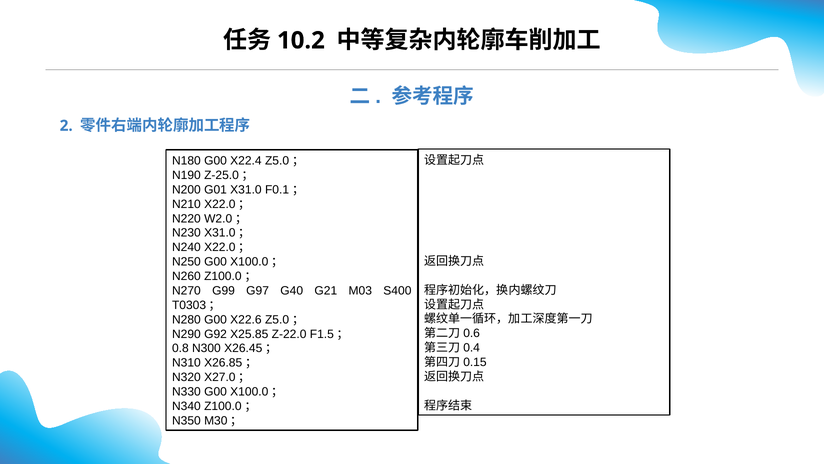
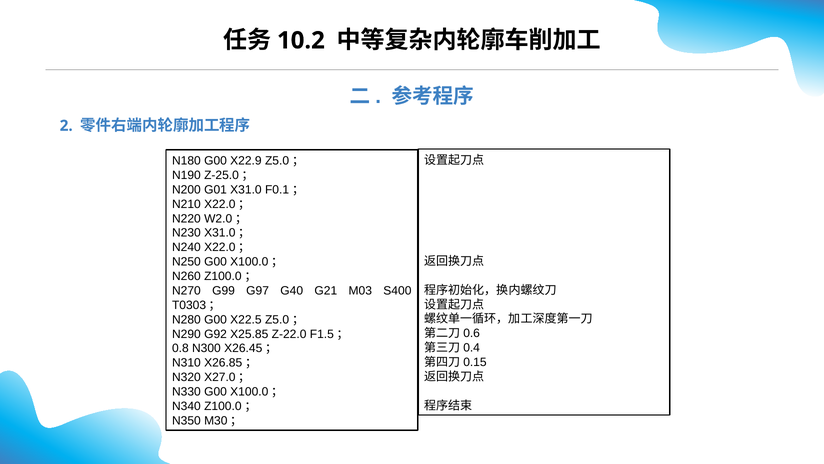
X22.4: X22.4 -> X22.9 (246, 161)
X22.6: X22.6 -> X22.5 (246, 319)
